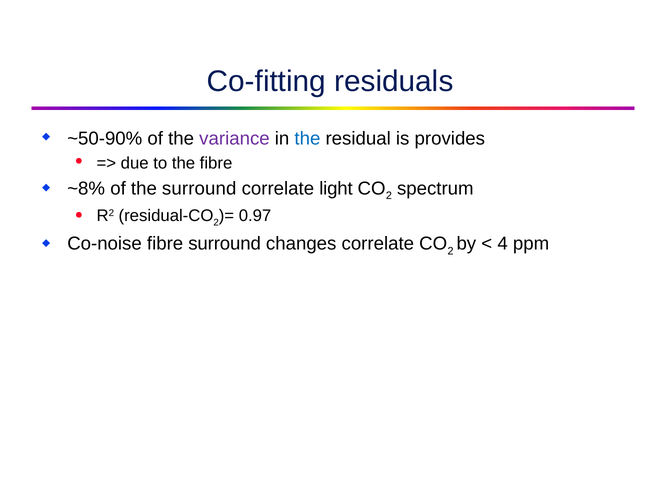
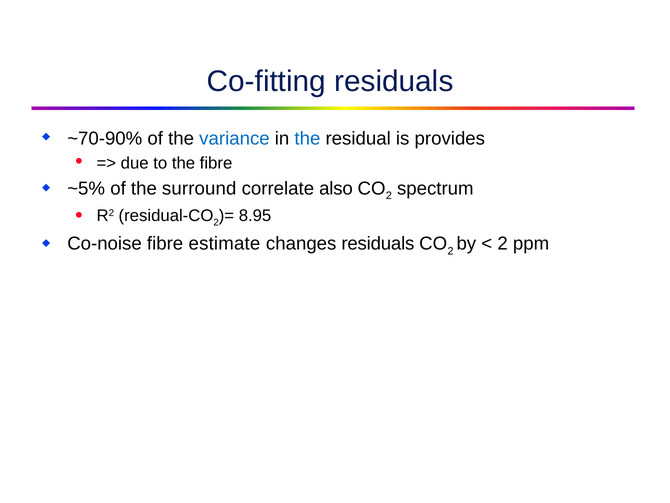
~50-90%: ~50-90% -> ~70-90% (105, 139)
variance colour: purple -> blue (234, 139)
~8%: ~8% -> ~5% (86, 188)
light: light -> also (336, 188)
0.97: 0.97 -> 8.95 (255, 216)
fibre surround: surround -> estimate (224, 244)
changes correlate: correlate -> residuals (378, 244)
4: 4 -> 2 (503, 244)
